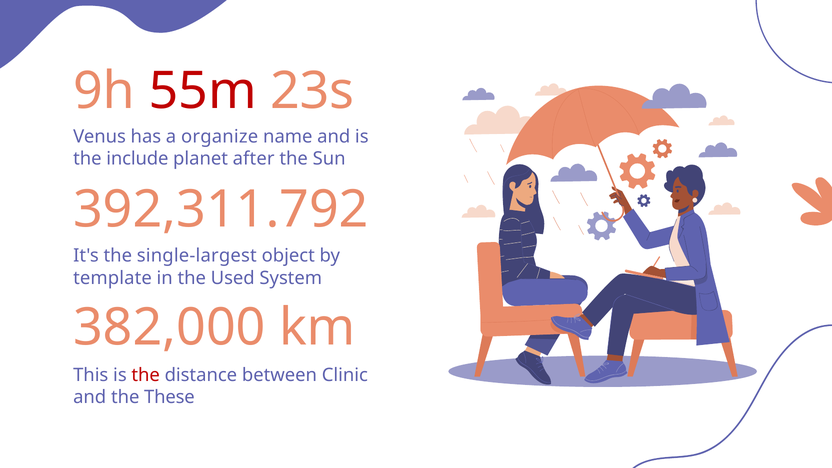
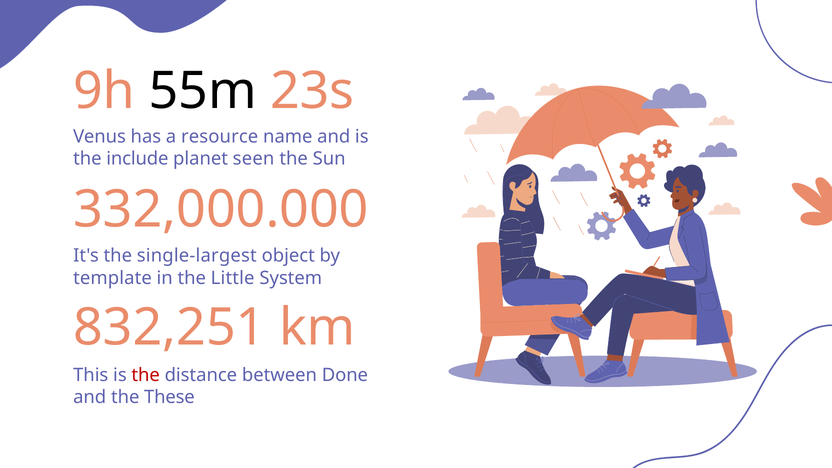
55m colour: red -> black (203, 91)
organize: organize -> resource (220, 137)
after: after -> seen (254, 159)
392,311.792: 392,311.792 -> 332,000.000 (221, 209)
Used: Used -> Little (233, 278)
382,000: 382,000 -> 832,251 (169, 327)
Clinic: Clinic -> Done (345, 375)
